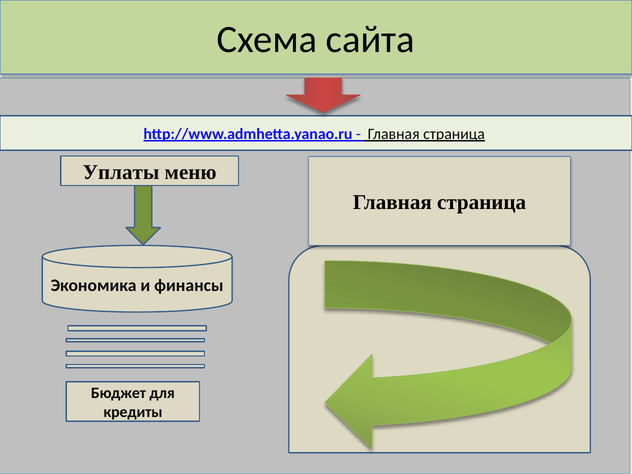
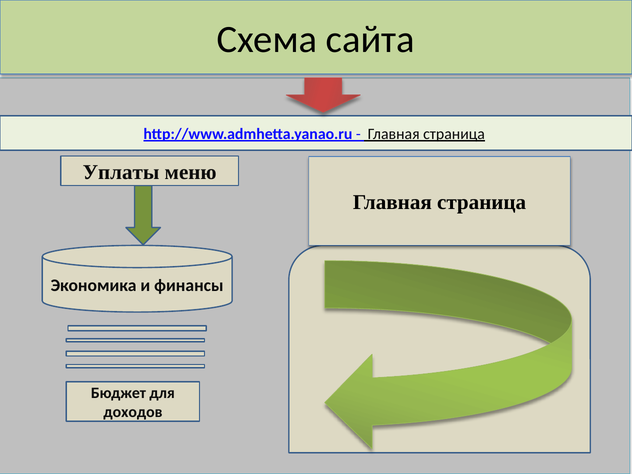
кредиты: кредиты -> доходов (133, 412)
